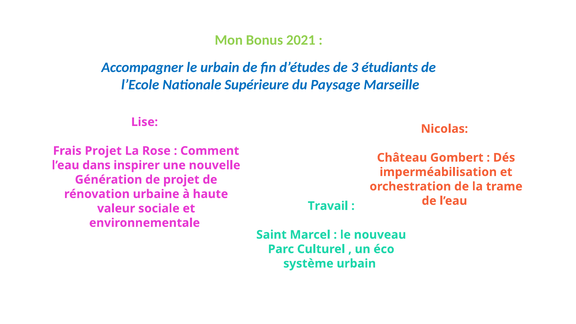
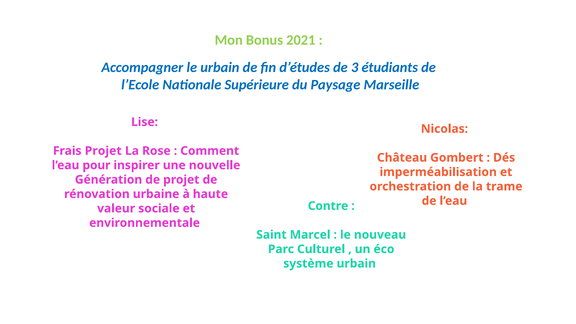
dans: dans -> pour (96, 165)
Travail: Travail -> Contre (328, 206)
